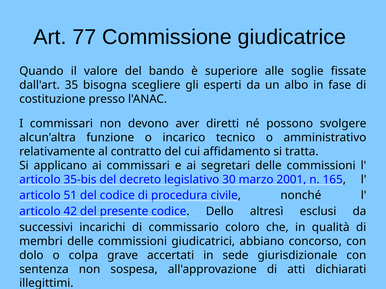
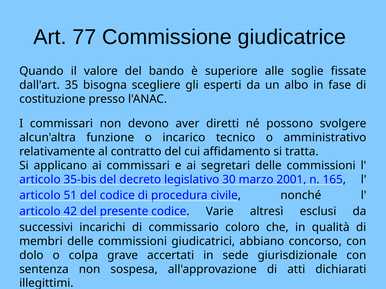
Dello: Dello -> Varie (220, 212)
